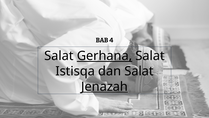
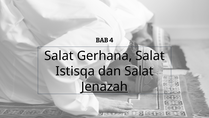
Gerhana underline: present -> none (104, 56)
